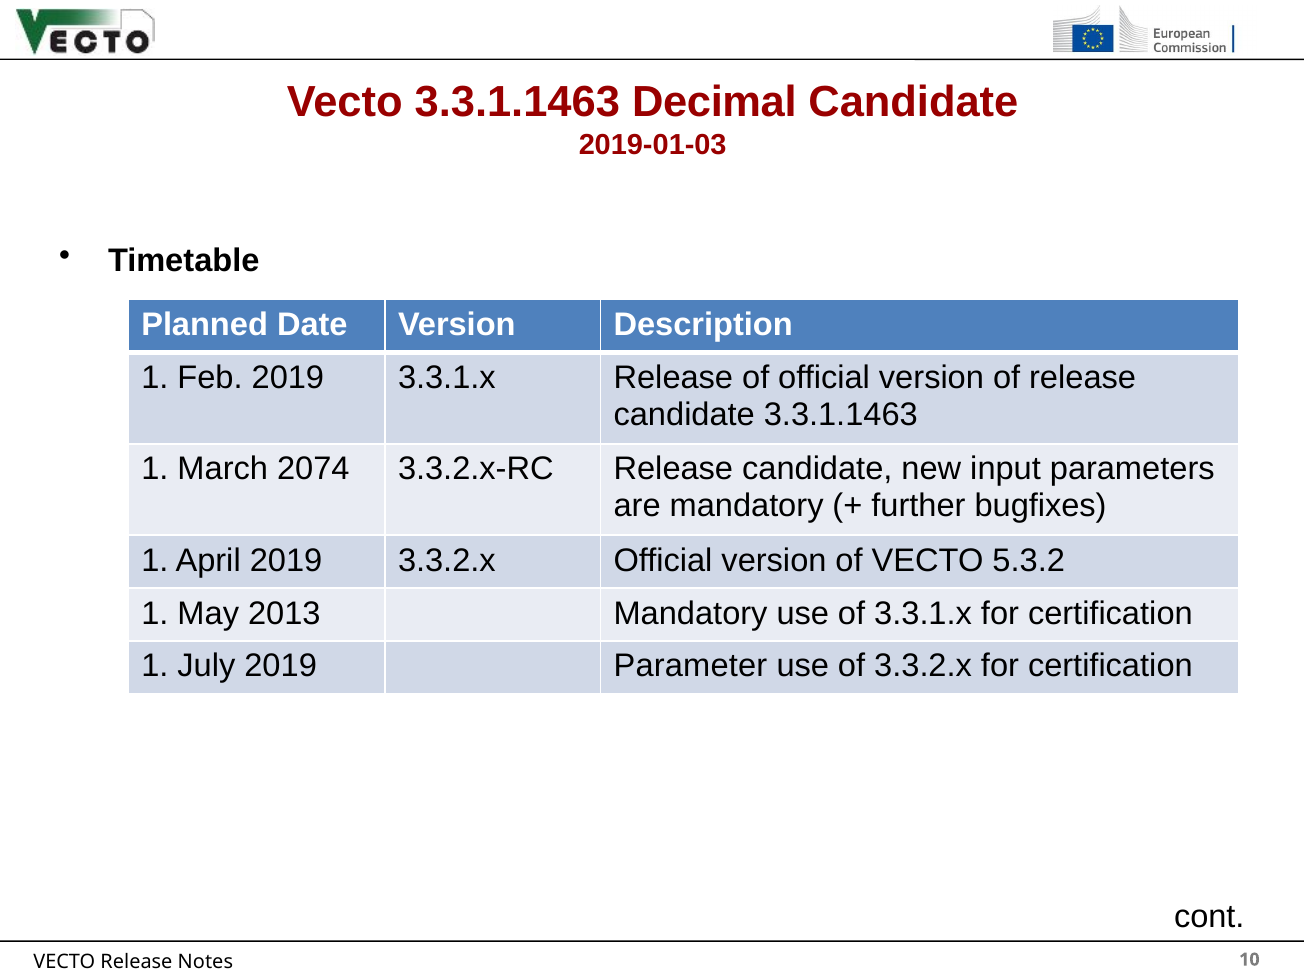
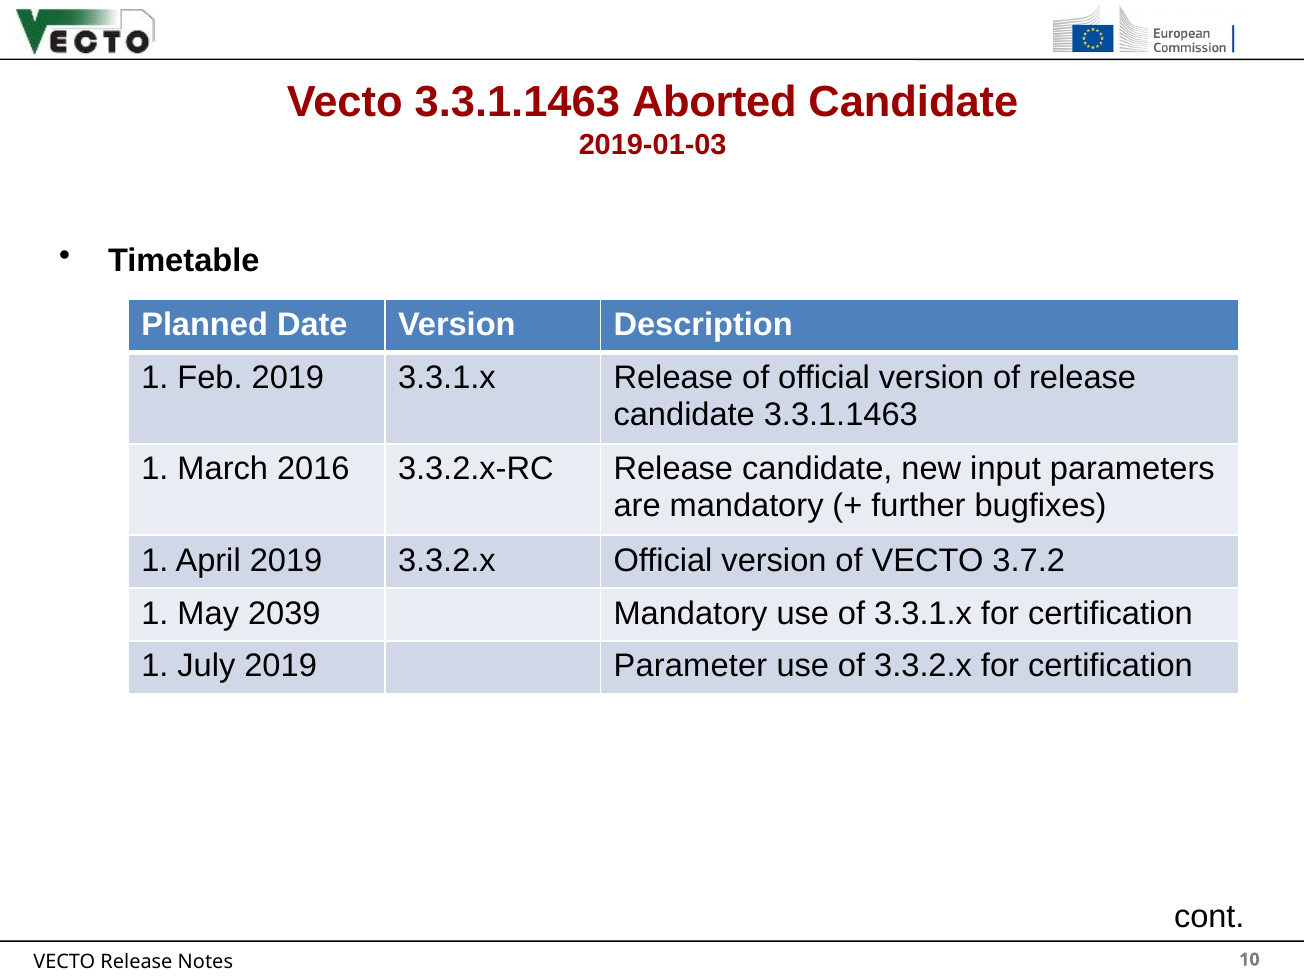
Decimal: Decimal -> Aborted (714, 102)
2074: 2074 -> 2016 (313, 469)
5.3.2: 5.3.2 -> 3.7.2 (1029, 560)
2013: 2013 -> 2039 (284, 613)
